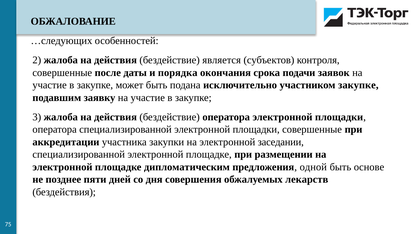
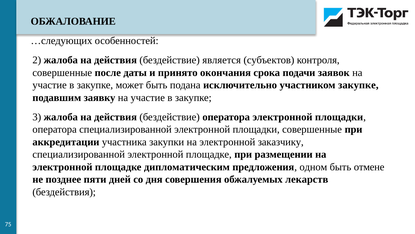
порядка: порядка -> принято (178, 73)
заседании: заседании -> заказчику (281, 142)
одной: одной -> одном (313, 167)
основе: основе -> отмене (369, 167)
